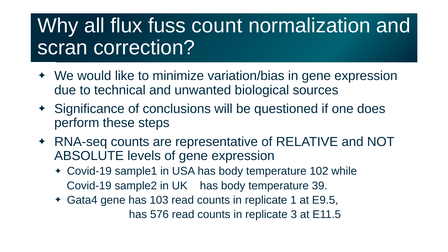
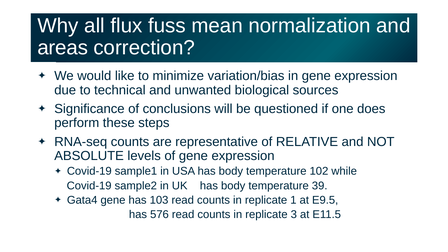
count: count -> mean (217, 26)
scran: scran -> areas (63, 48)
